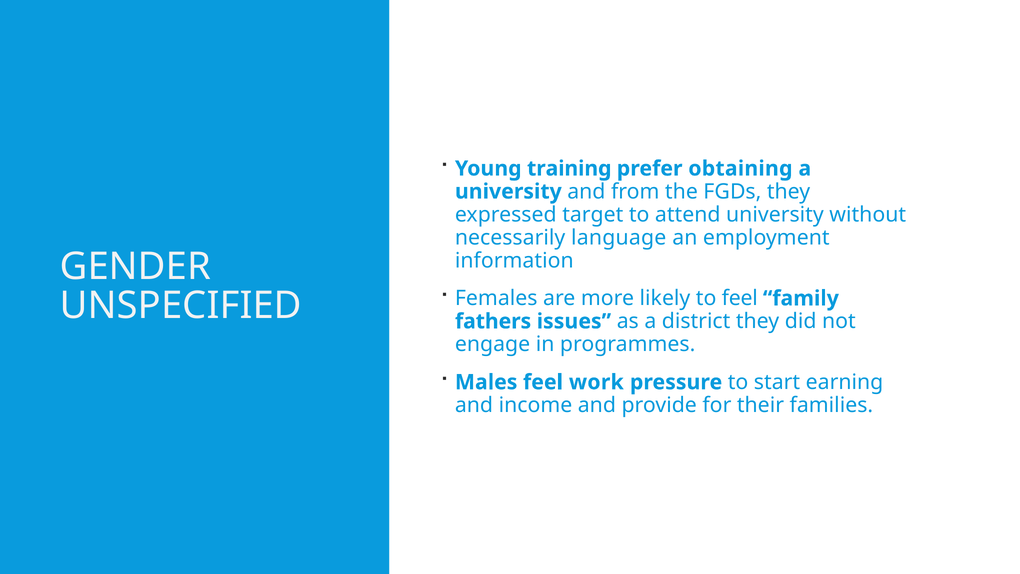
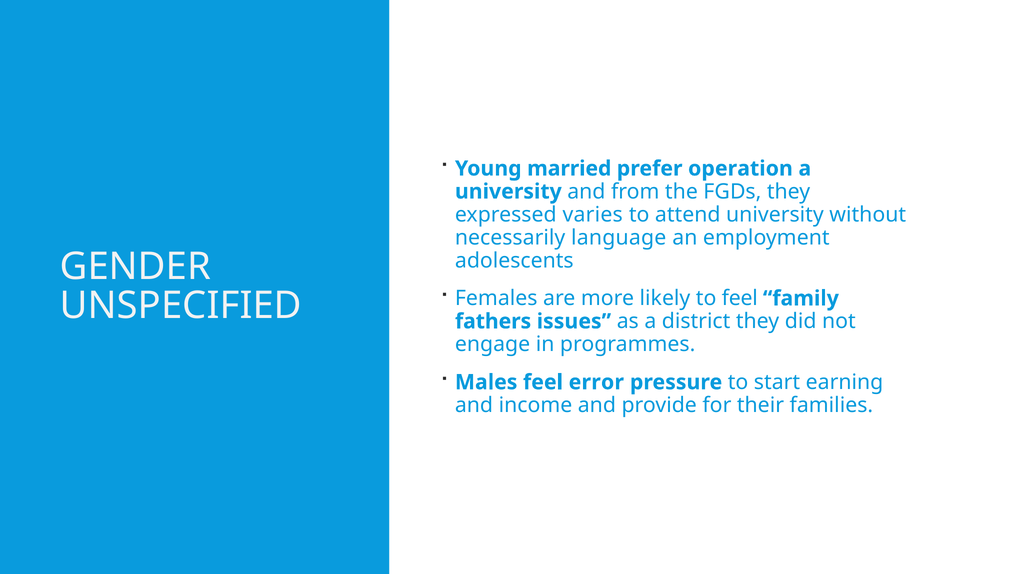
training: training -> married (569, 168)
obtaining: obtaining -> operation (740, 168)
target: target -> varies (593, 214)
information: information -> adolescents (514, 260)
work: work -> error (596, 382)
